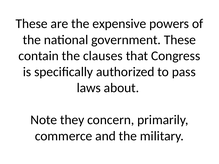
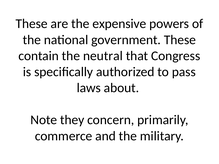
clauses: clauses -> neutral (103, 56)
